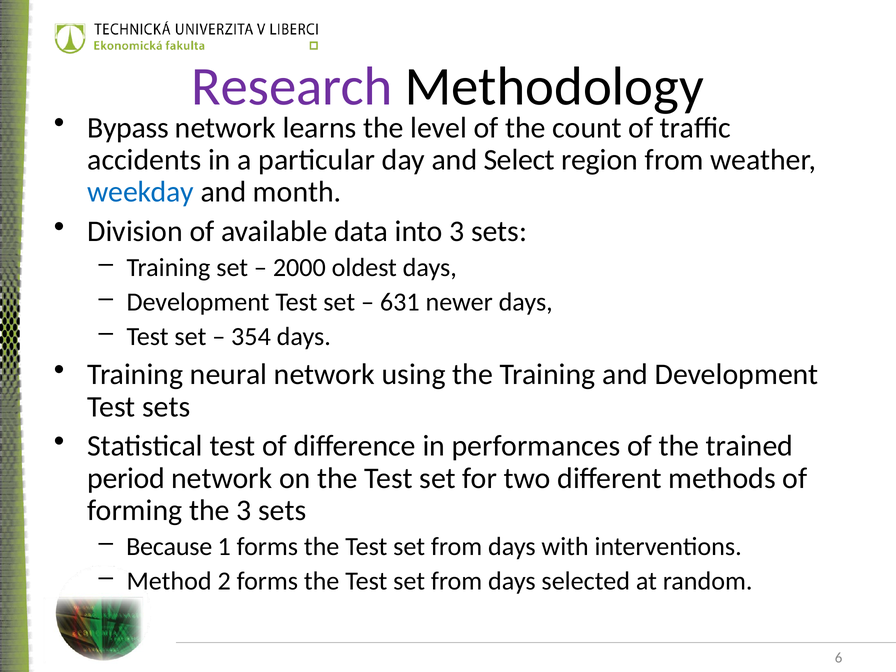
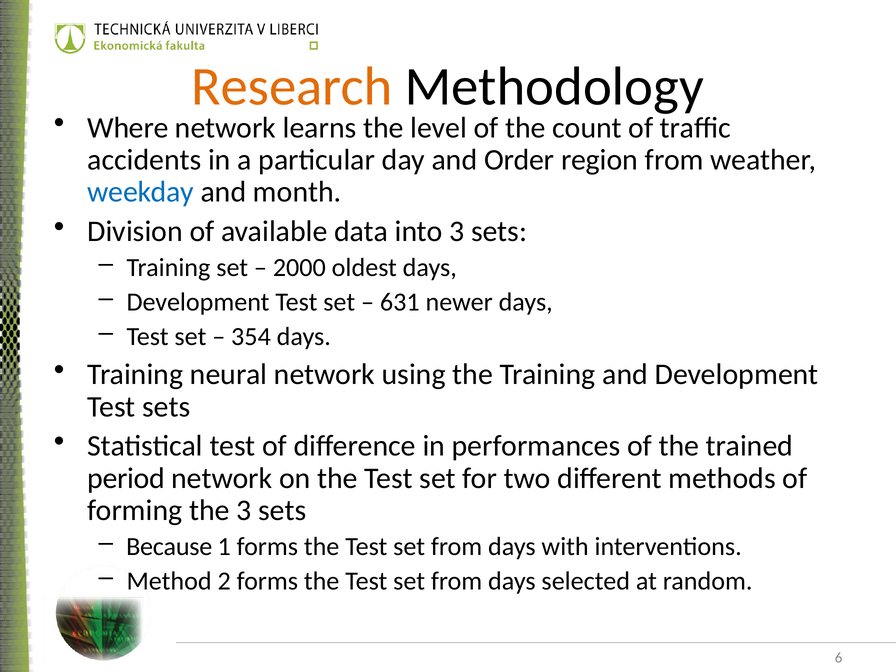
Research colour: purple -> orange (292, 87)
Bypass: Bypass -> Where (128, 128)
Select: Select -> Order (519, 160)
